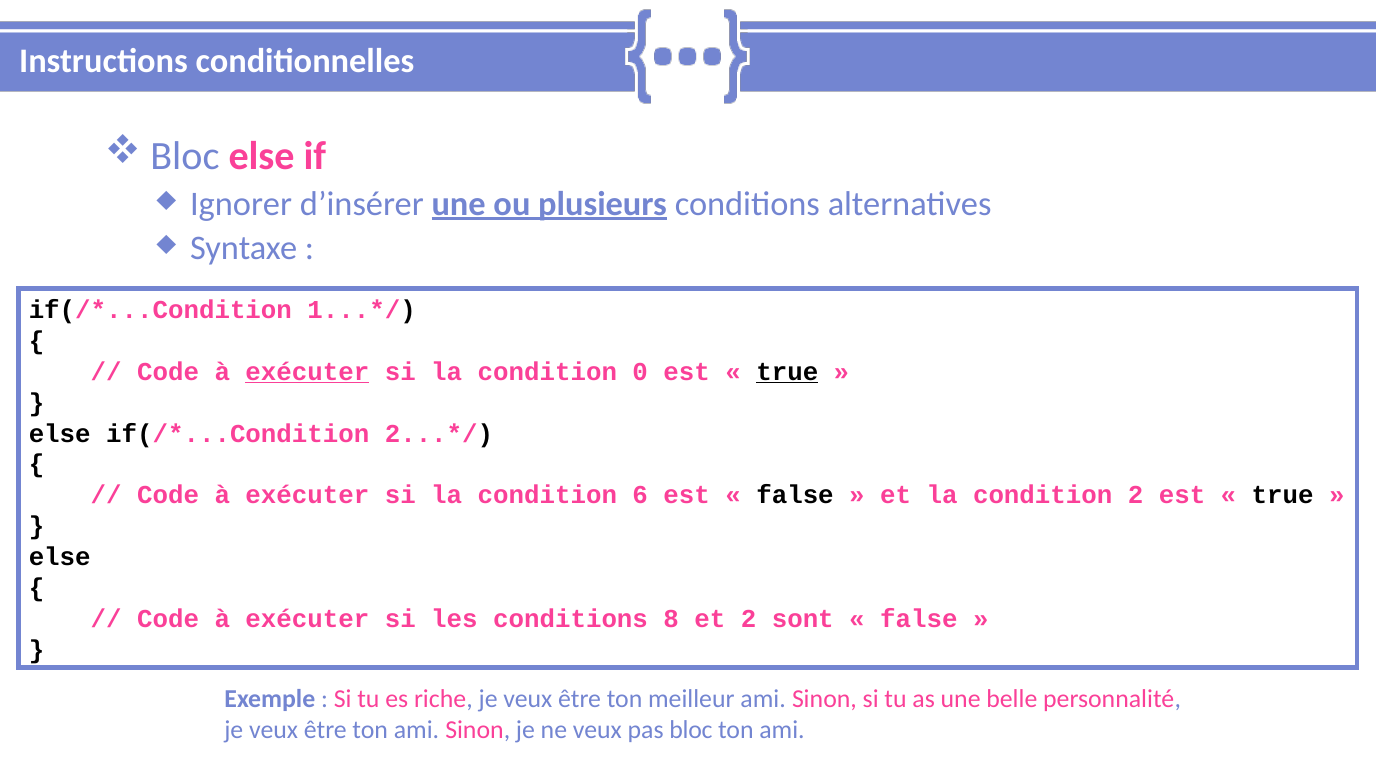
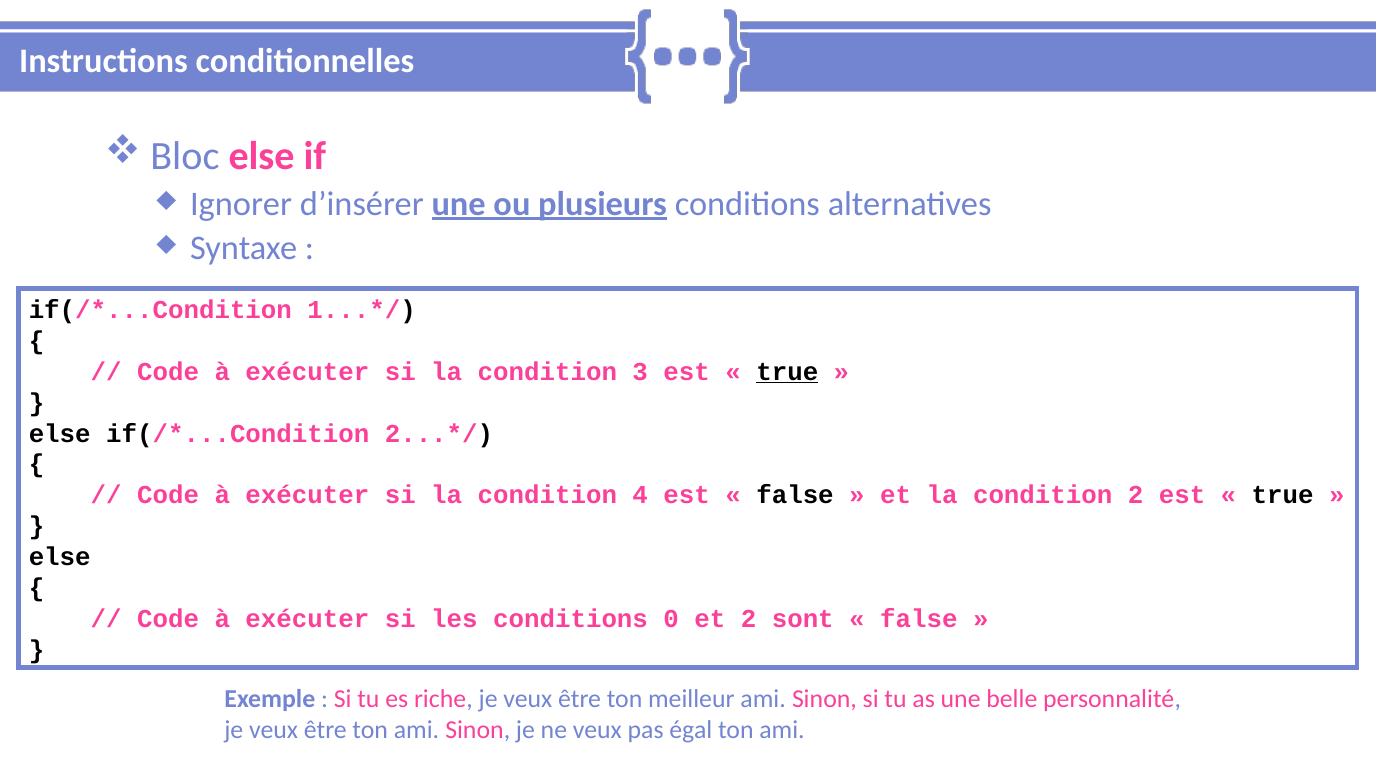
exécuter underline: present -> none (307, 372)
0: 0 -> 3 (640, 372)
6: 6 -> 4 (640, 495)
8: 8 -> 0 (671, 619)
pas bloc: bloc -> égal (691, 730)
